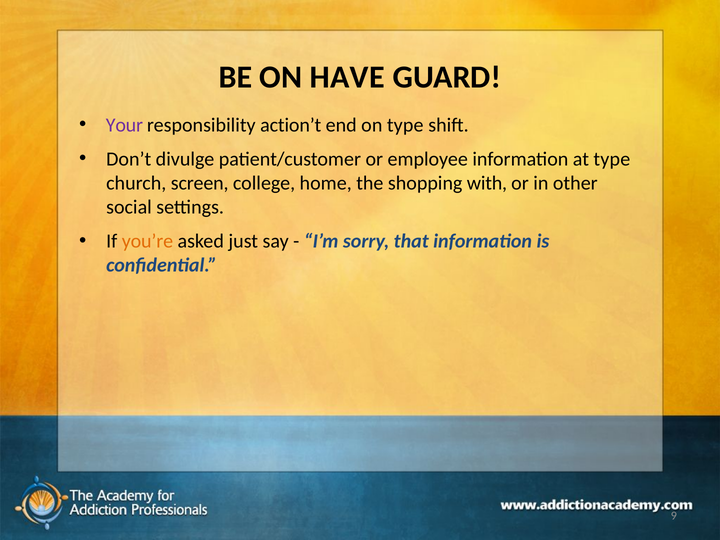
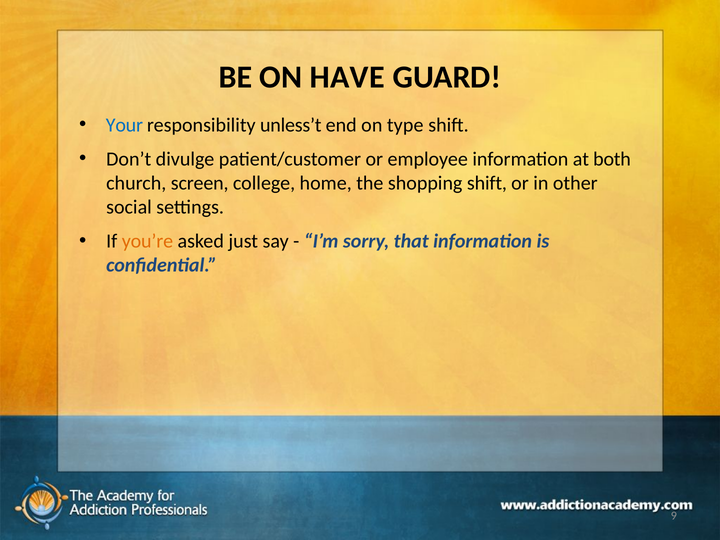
Your colour: purple -> blue (124, 125)
action’t: action’t -> unless’t (291, 125)
at type: type -> both (612, 159)
shopping with: with -> shift (487, 183)
